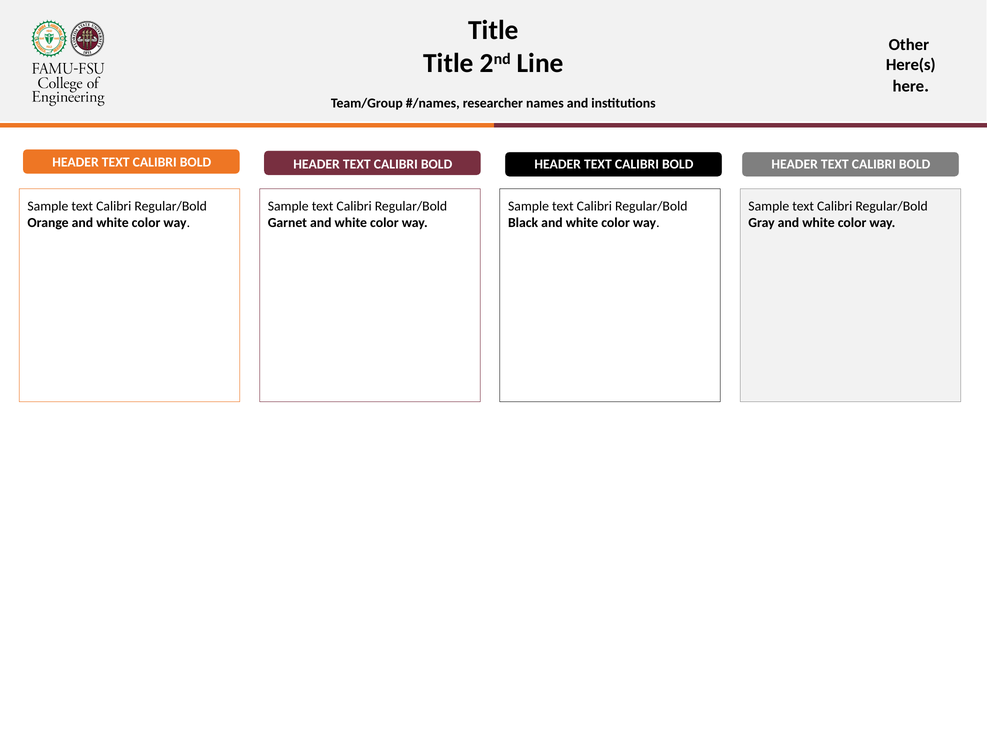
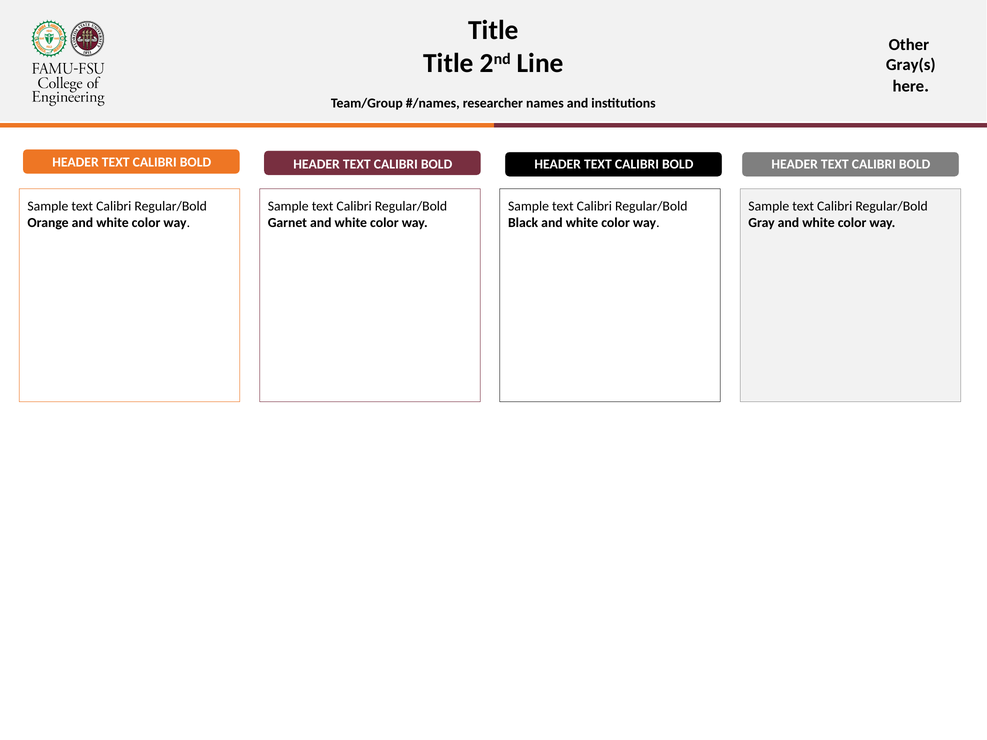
Here(s: Here(s -> Gray(s (911, 65)
